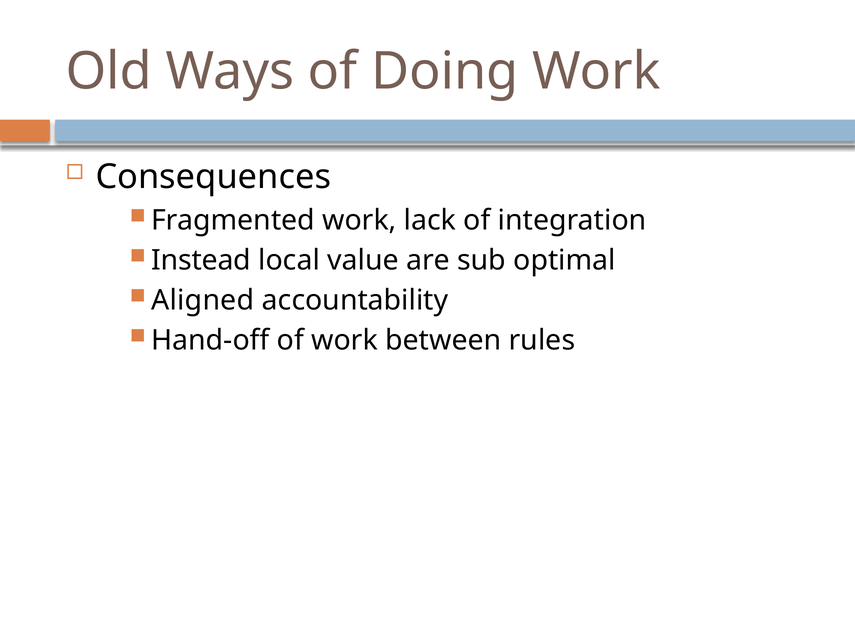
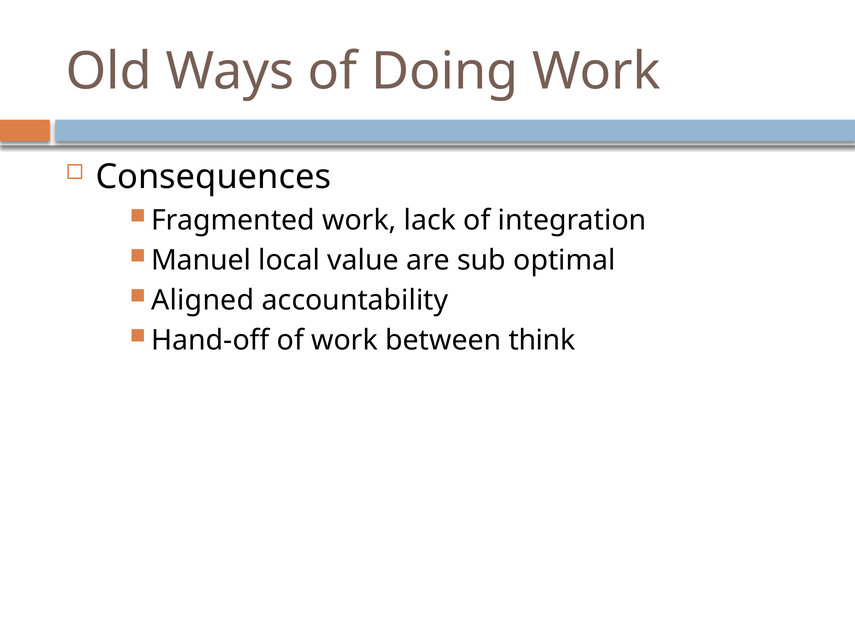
Instead: Instead -> Manuel (201, 260)
rules: rules -> think (542, 341)
